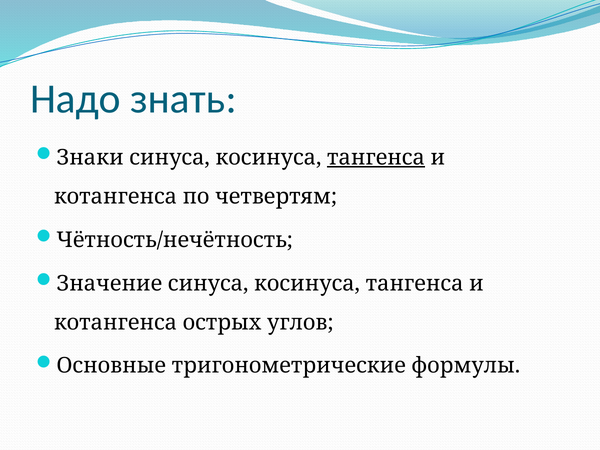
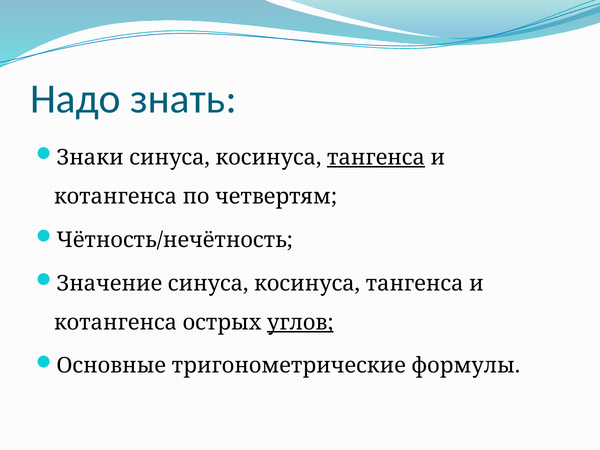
углов underline: none -> present (300, 322)
